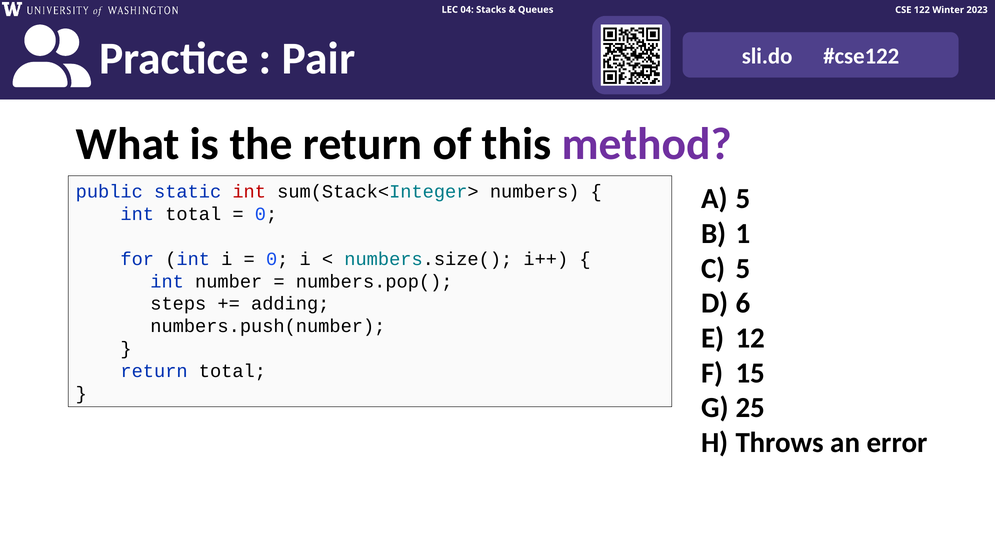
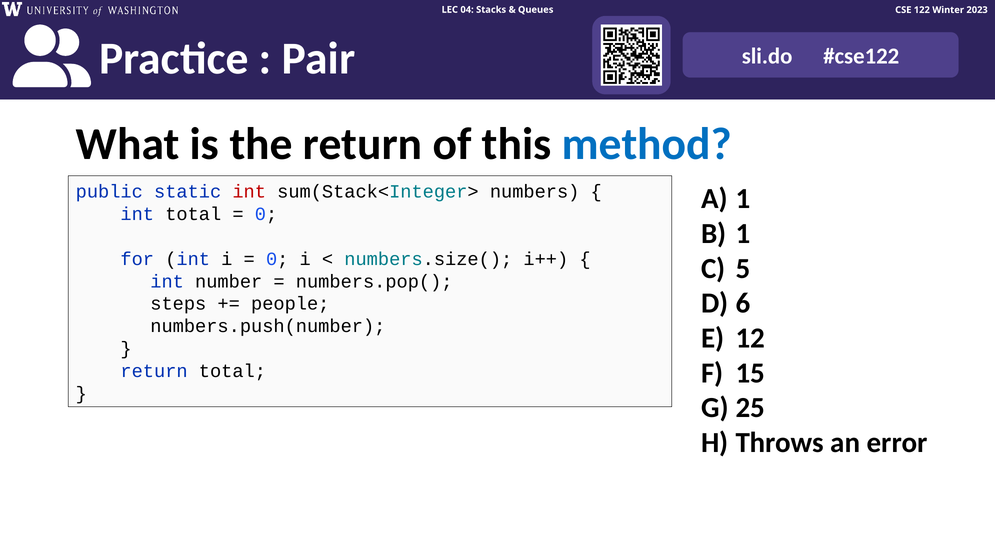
method colour: purple -> blue (647, 144)
5: 5 -> 1 (743, 199)
adding: adding -> people (290, 304)
